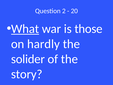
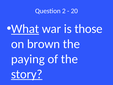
hardly: hardly -> brown (44, 44)
solider: solider -> paying (28, 59)
story underline: none -> present (27, 74)
